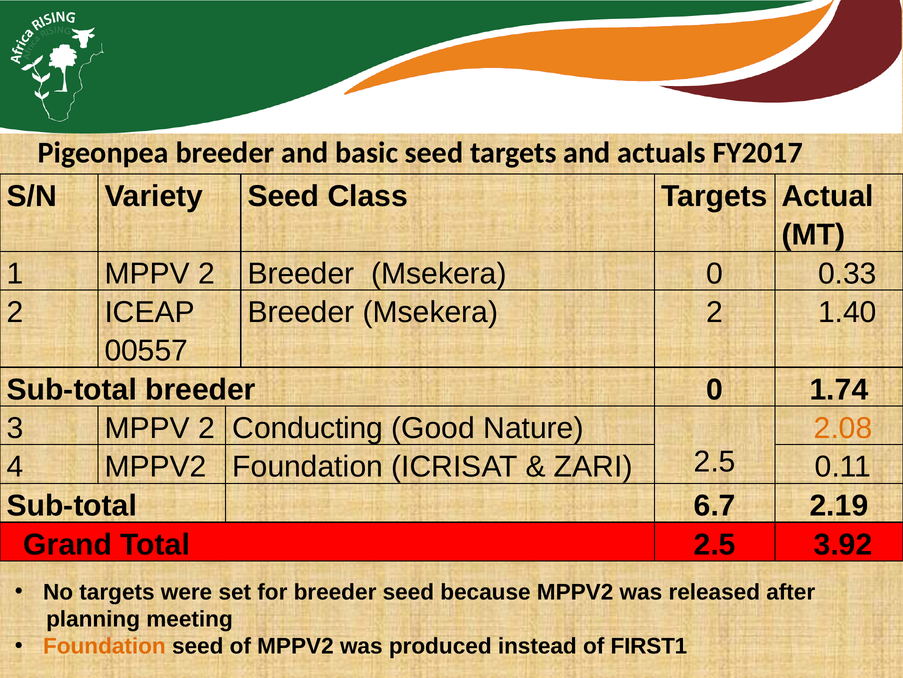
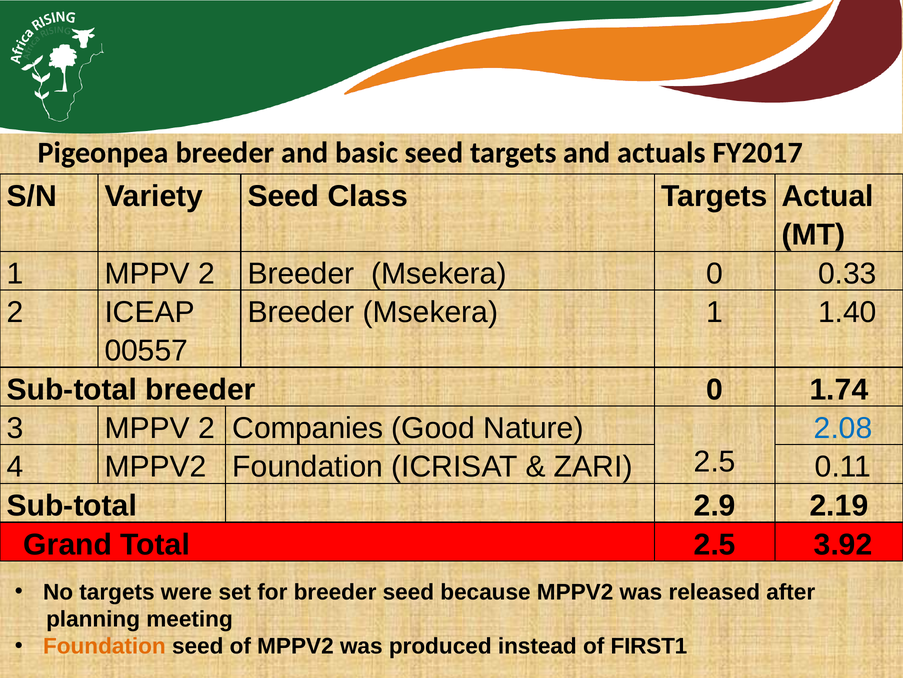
Msekera 2: 2 -> 1 (715, 312)
Conducting: Conducting -> Companies (308, 428)
2.08 colour: orange -> blue (843, 428)
6.7: 6.7 -> 2.9 (715, 505)
